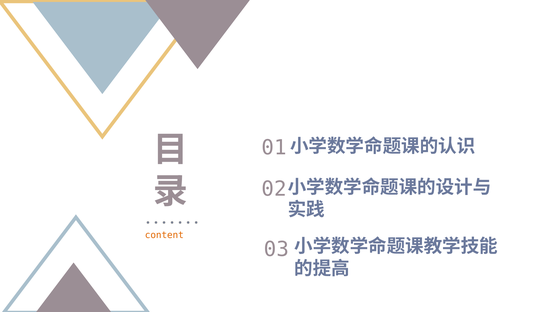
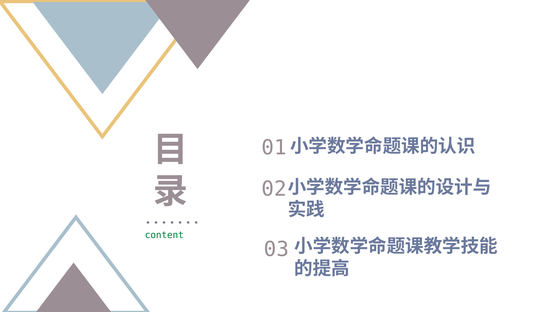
content colour: orange -> green (164, 235)
